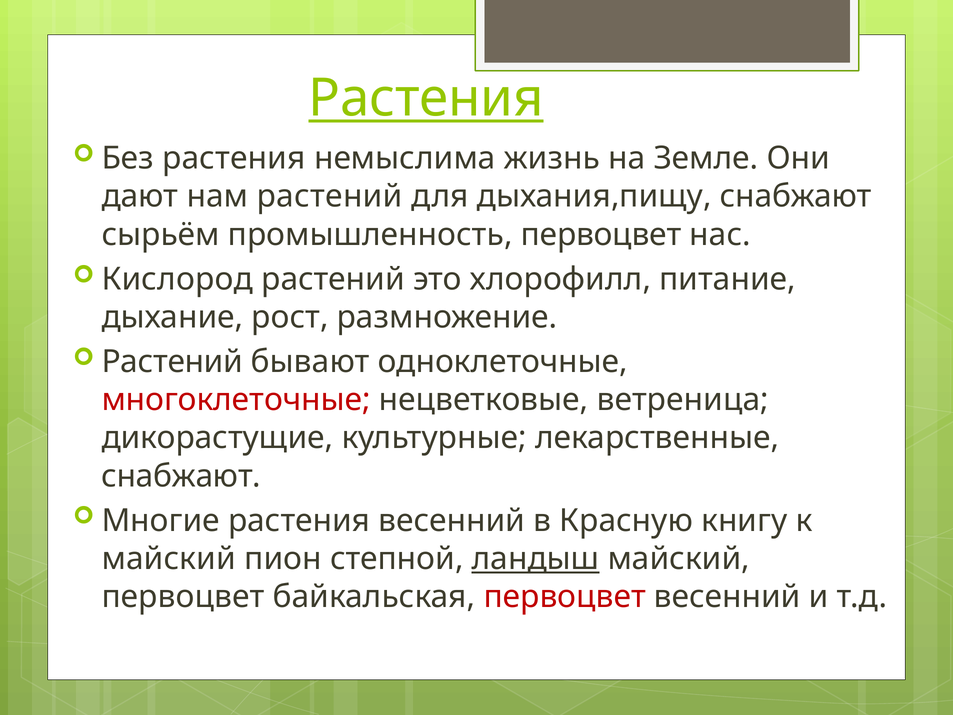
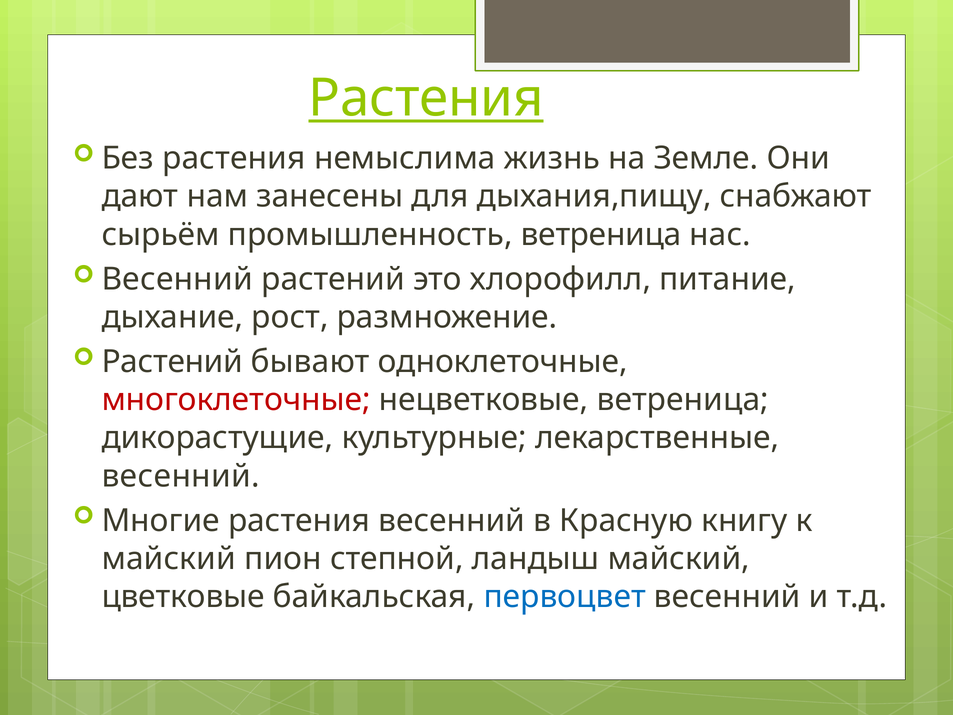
нам растений: растений -> занесены (330, 196)
промышленность первоцвет: первоцвет -> ветреница (601, 234)
Кислород: Кислород -> Весенний (177, 279)
снабжают: снабжают -> весенний (181, 476)
ландыш underline: present -> none (536, 558)
первоцвет: первоцвет -> цветковые (183, 597)
первоцвет colour: red -> blue (565, 597)
